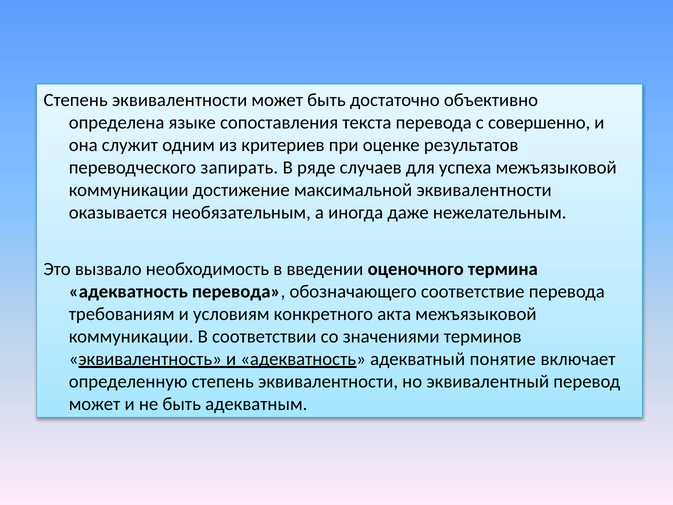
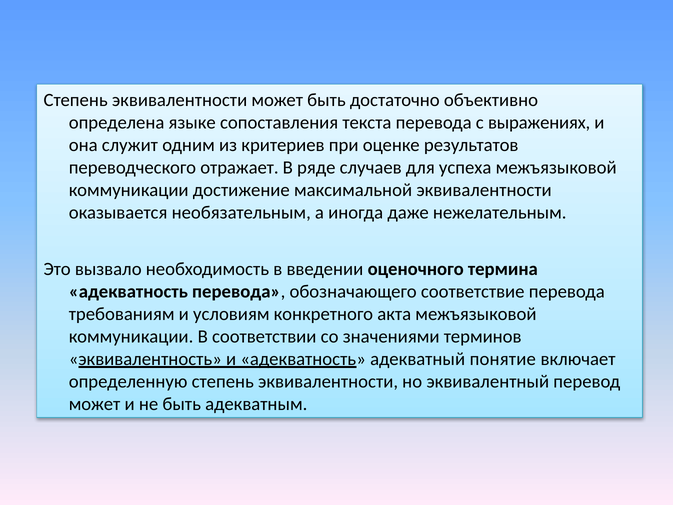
совершенно: совершенно -> выражениях (539, 122)
запирать: запирать -> отражает (239, 167)
